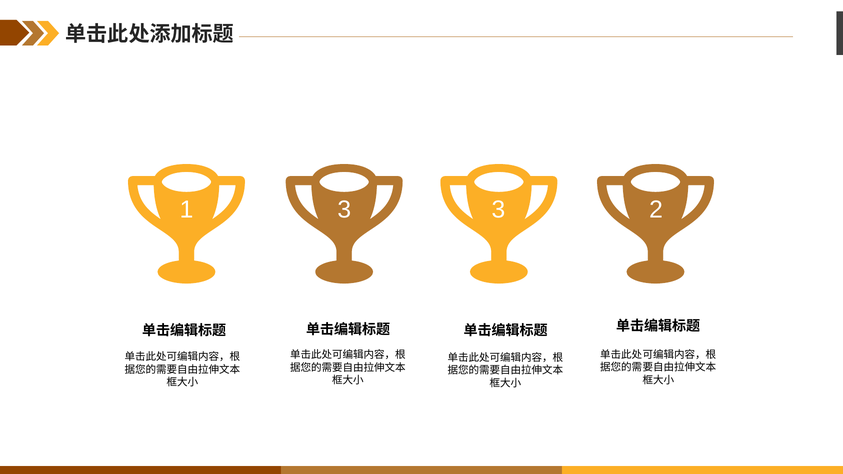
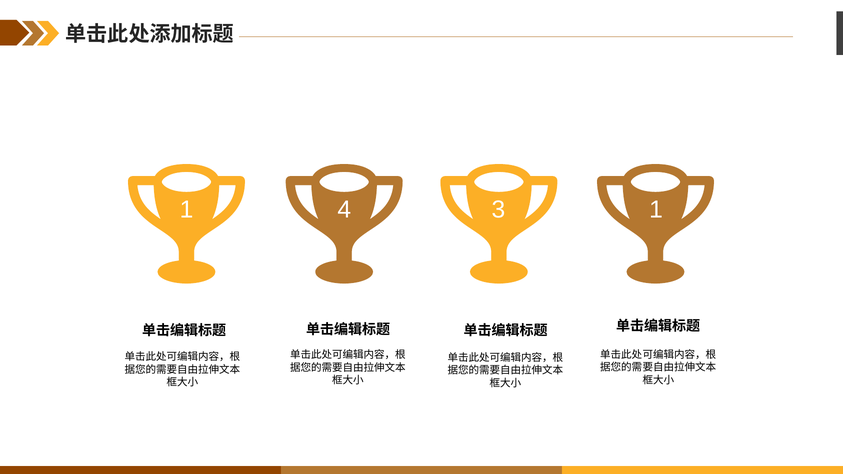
1 3: 3 -> 4 (344, 210)
3 2: 2 -> 1 (656, 210)
